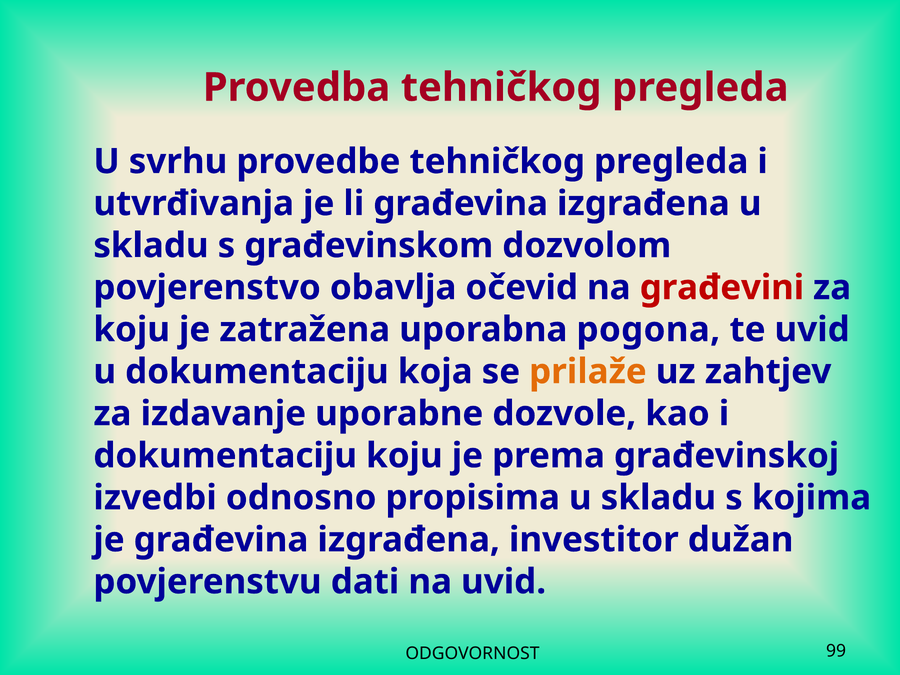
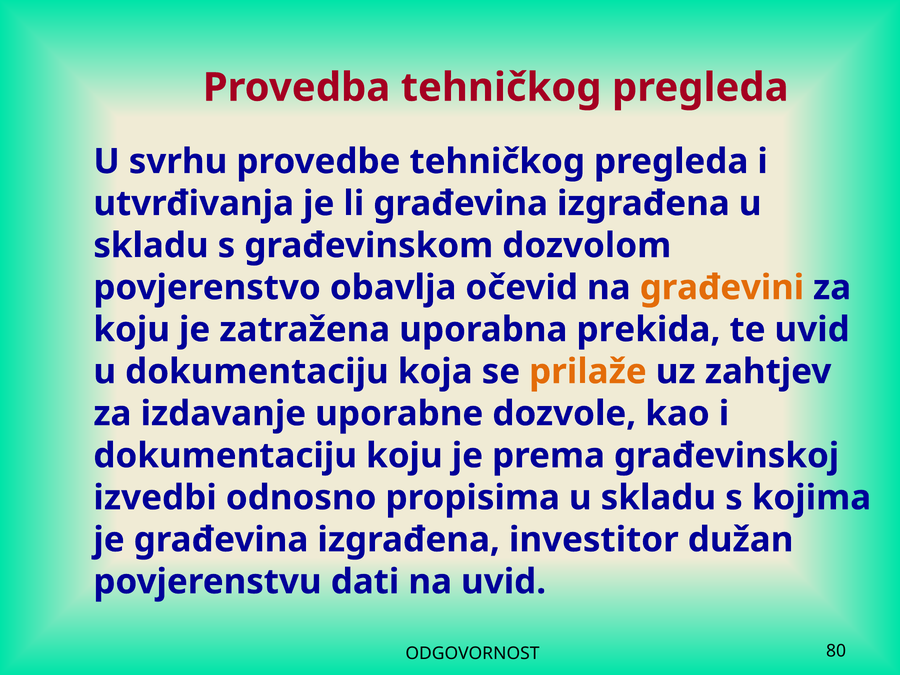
građevini colour: red -> orange (722, 288)
pogona: pogona -> prekida (648, 330)
99: 99 -> 80 (836, 651)
